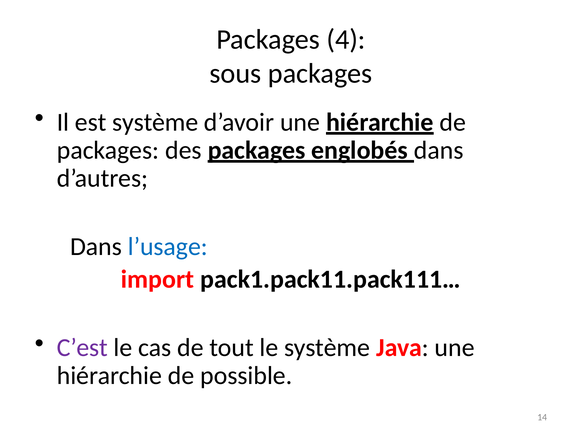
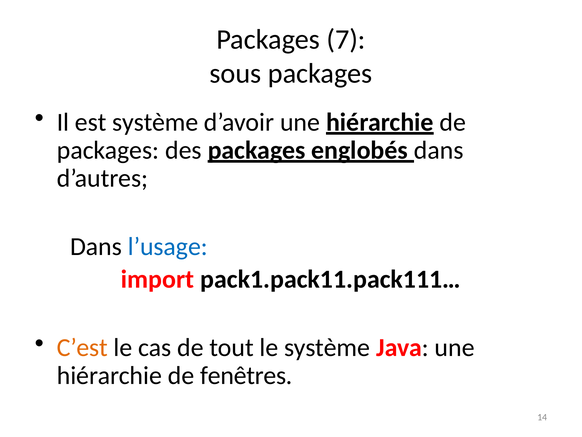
4: 4 -> 7 (346, 39)
C’est colour: purple -> orange (82, 347)
possible: possible -> fenêtres (246, 375)
